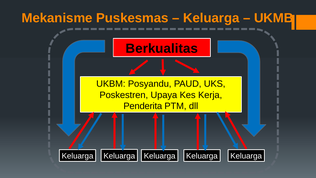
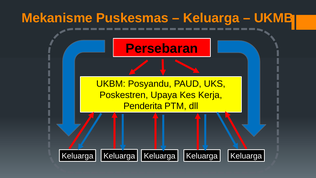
Berkualitas: Berkualitas -> Persebaran (162, 48)
